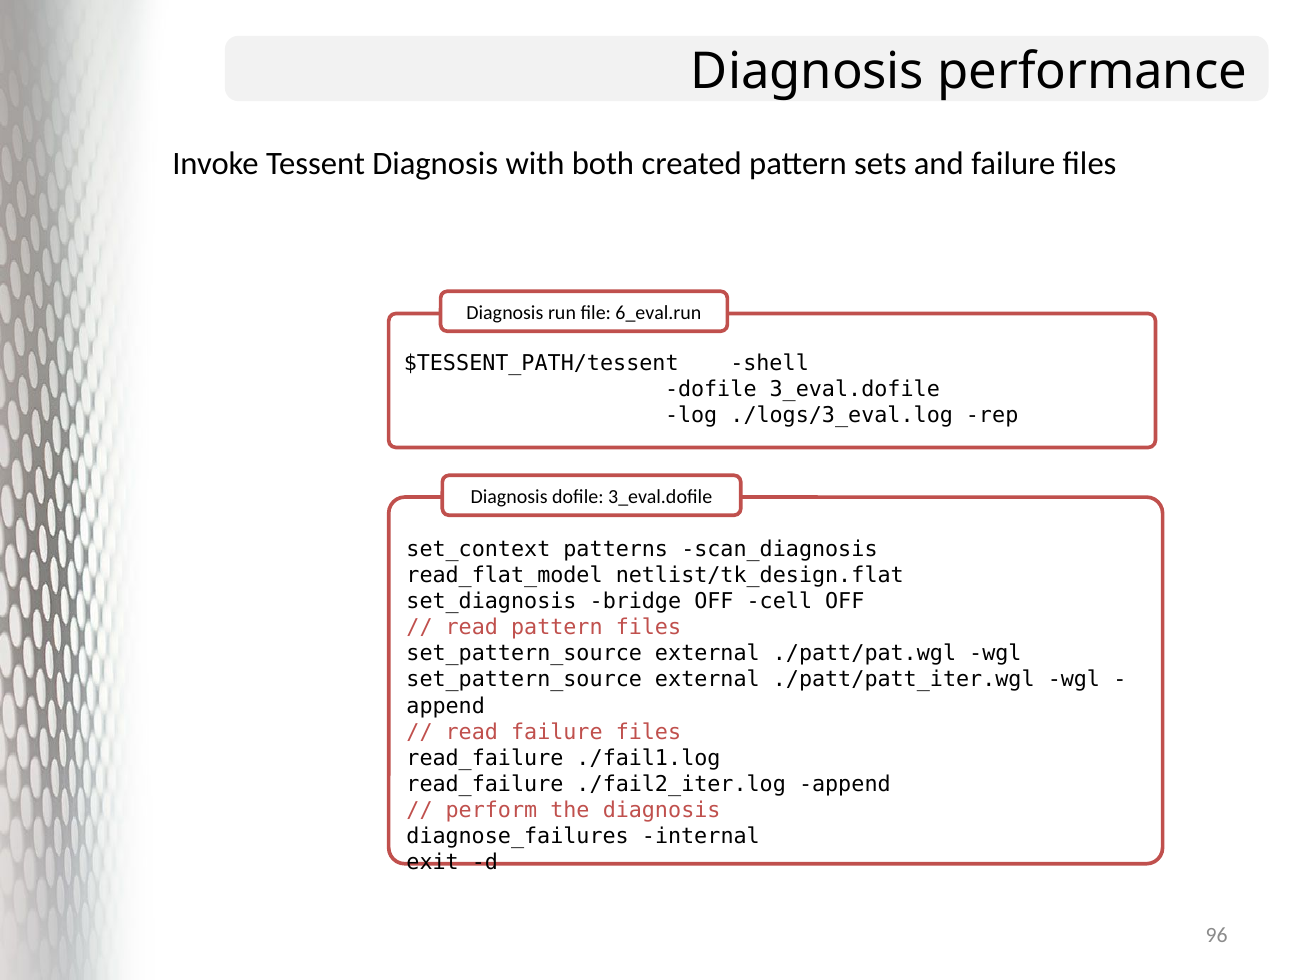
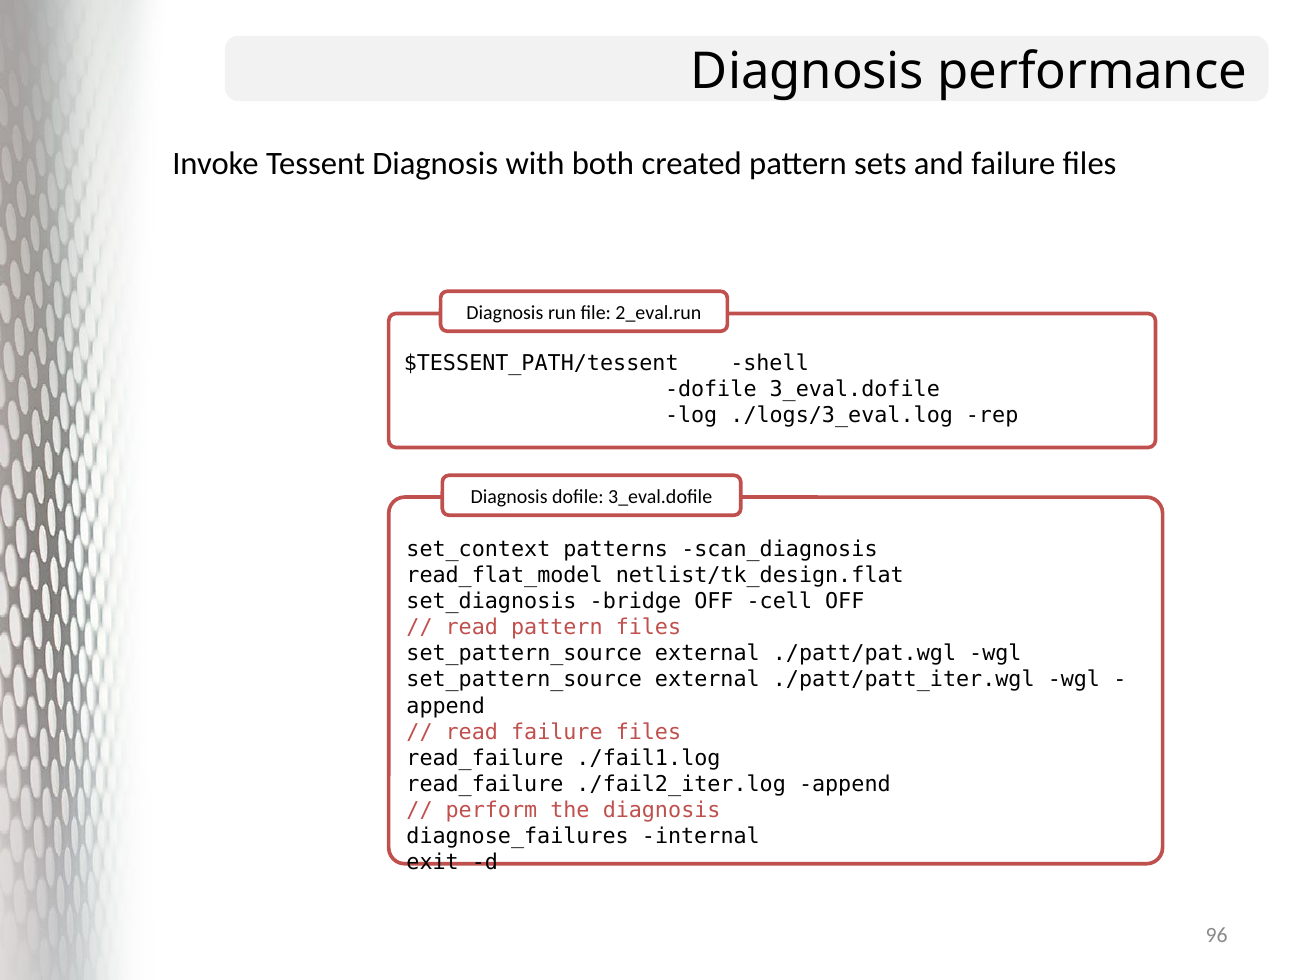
6_eval.run: 6_eval.run -> 2_eval.run (658, 313)
